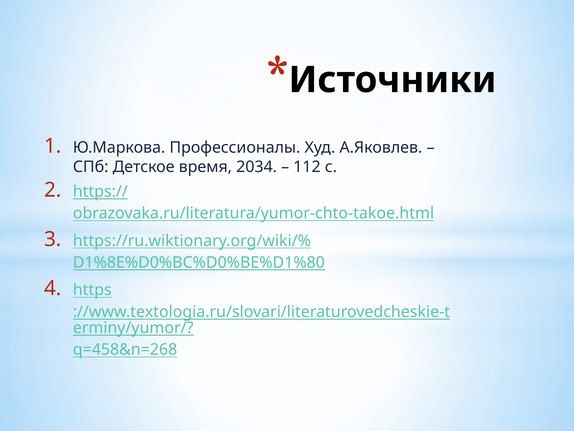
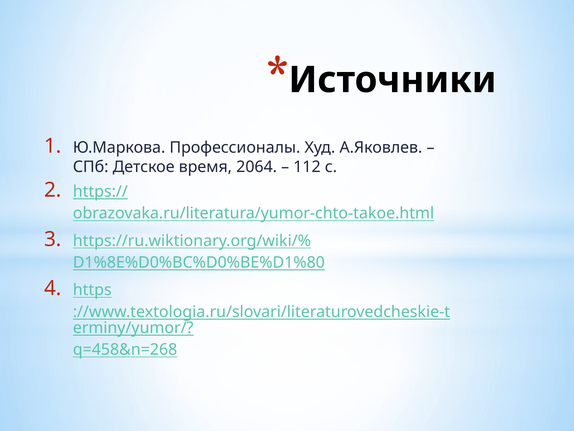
2034: 2034 -> 2064 (257, 167)
